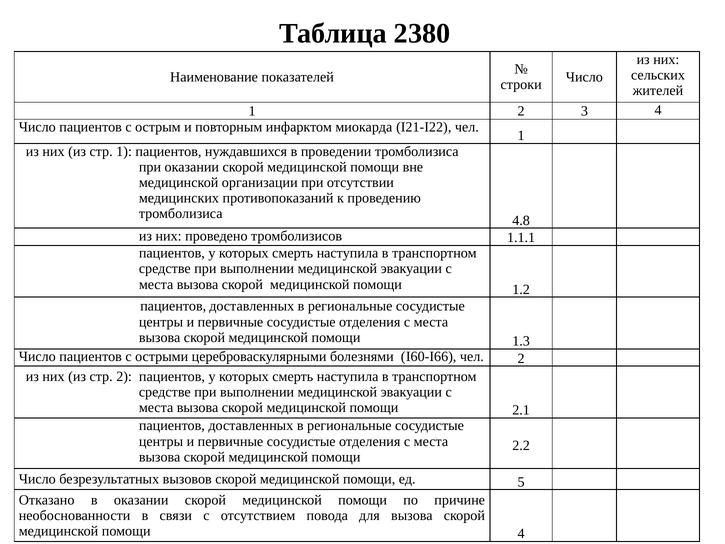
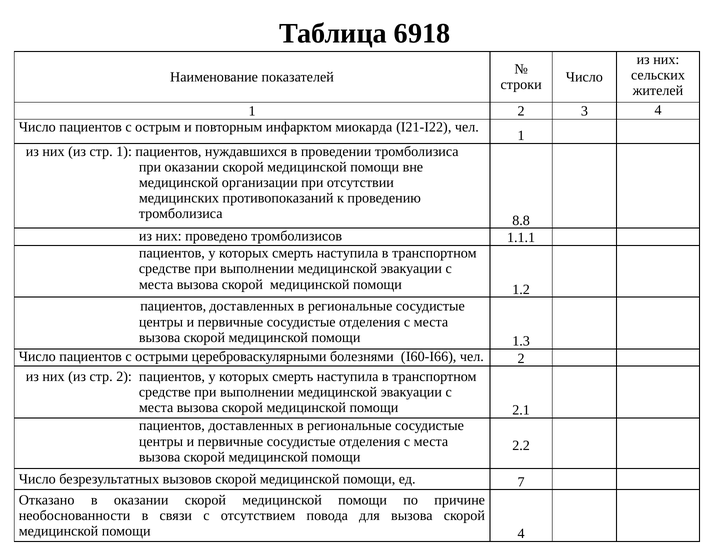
2380: 2380 -> 6918 (422, 33)
4.8: 4.8 -> 8.8 (521, 220)
5: 5 -> 7 (521, 482)
